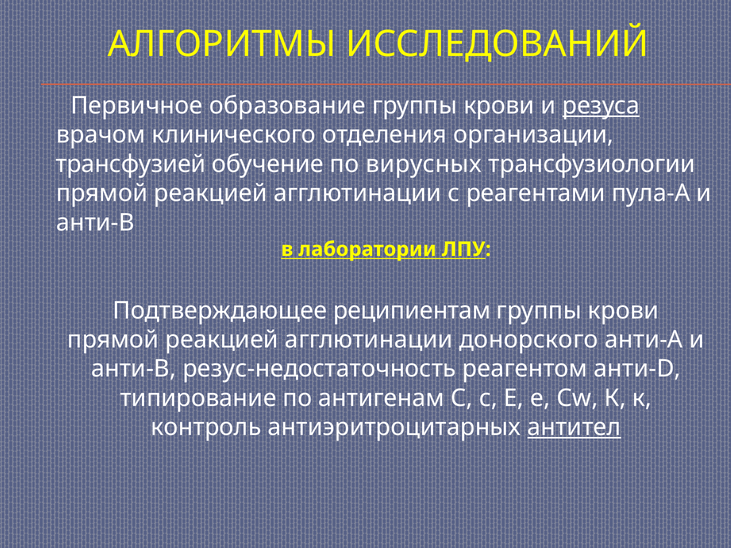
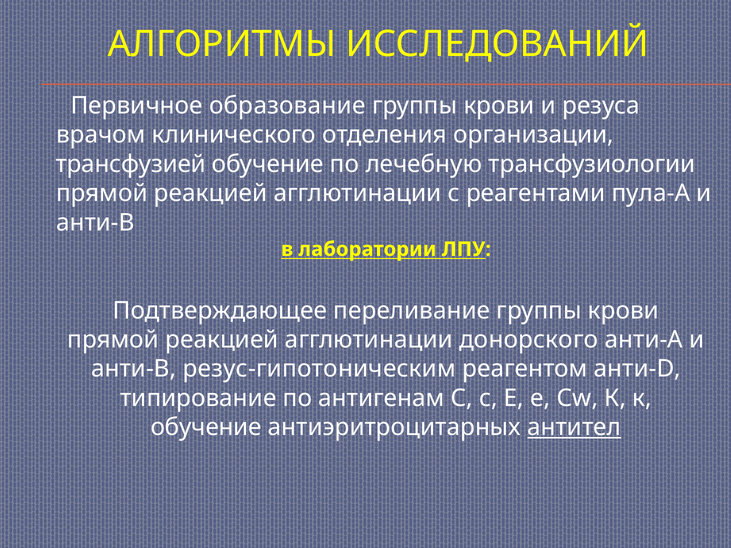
резуса underline: present -> none (601, 106)
вирусных: вирусных -> лечебную (424, 164)
реципиентам: реципиентам -> переливание (412, 311)
резус-недостаточность: резус-недостаточность -> резус-гипотоническим (319, 369)
контроль: контроль -> обучение (206, 428)
